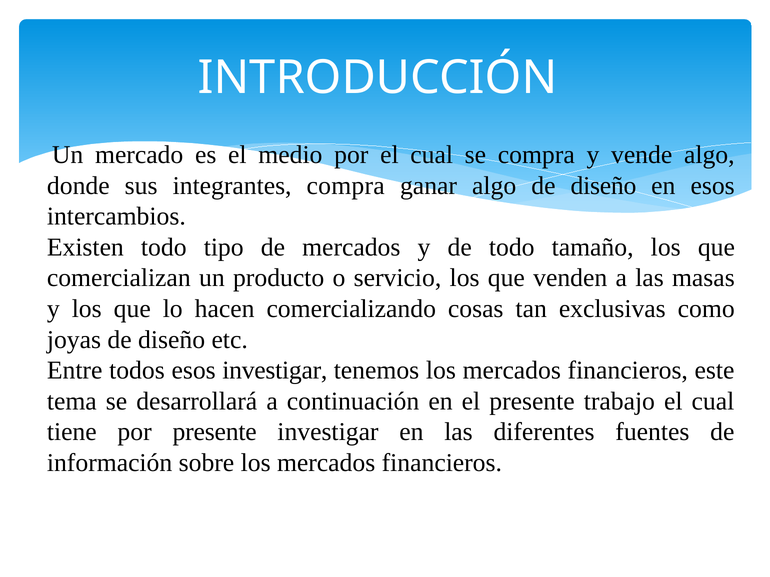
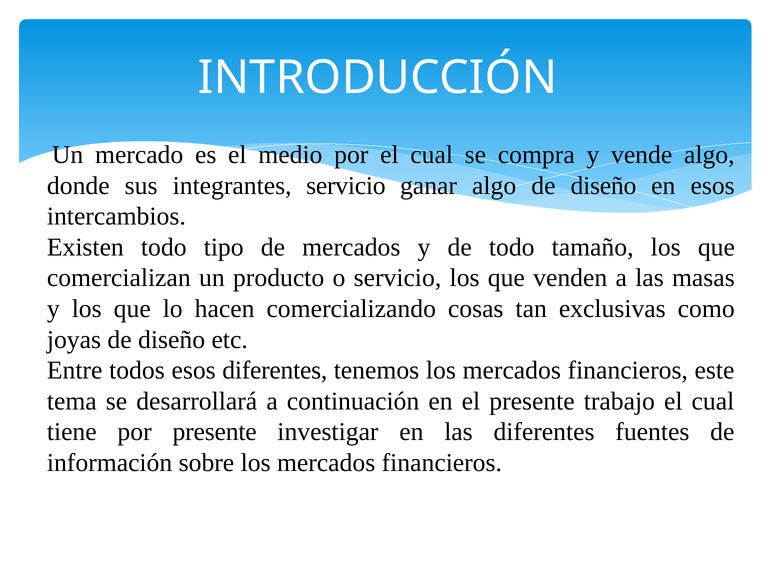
integrantes compra: compra -> servicio (346, 186)
esos investigar: investigar -> diferentes (275, 371)
